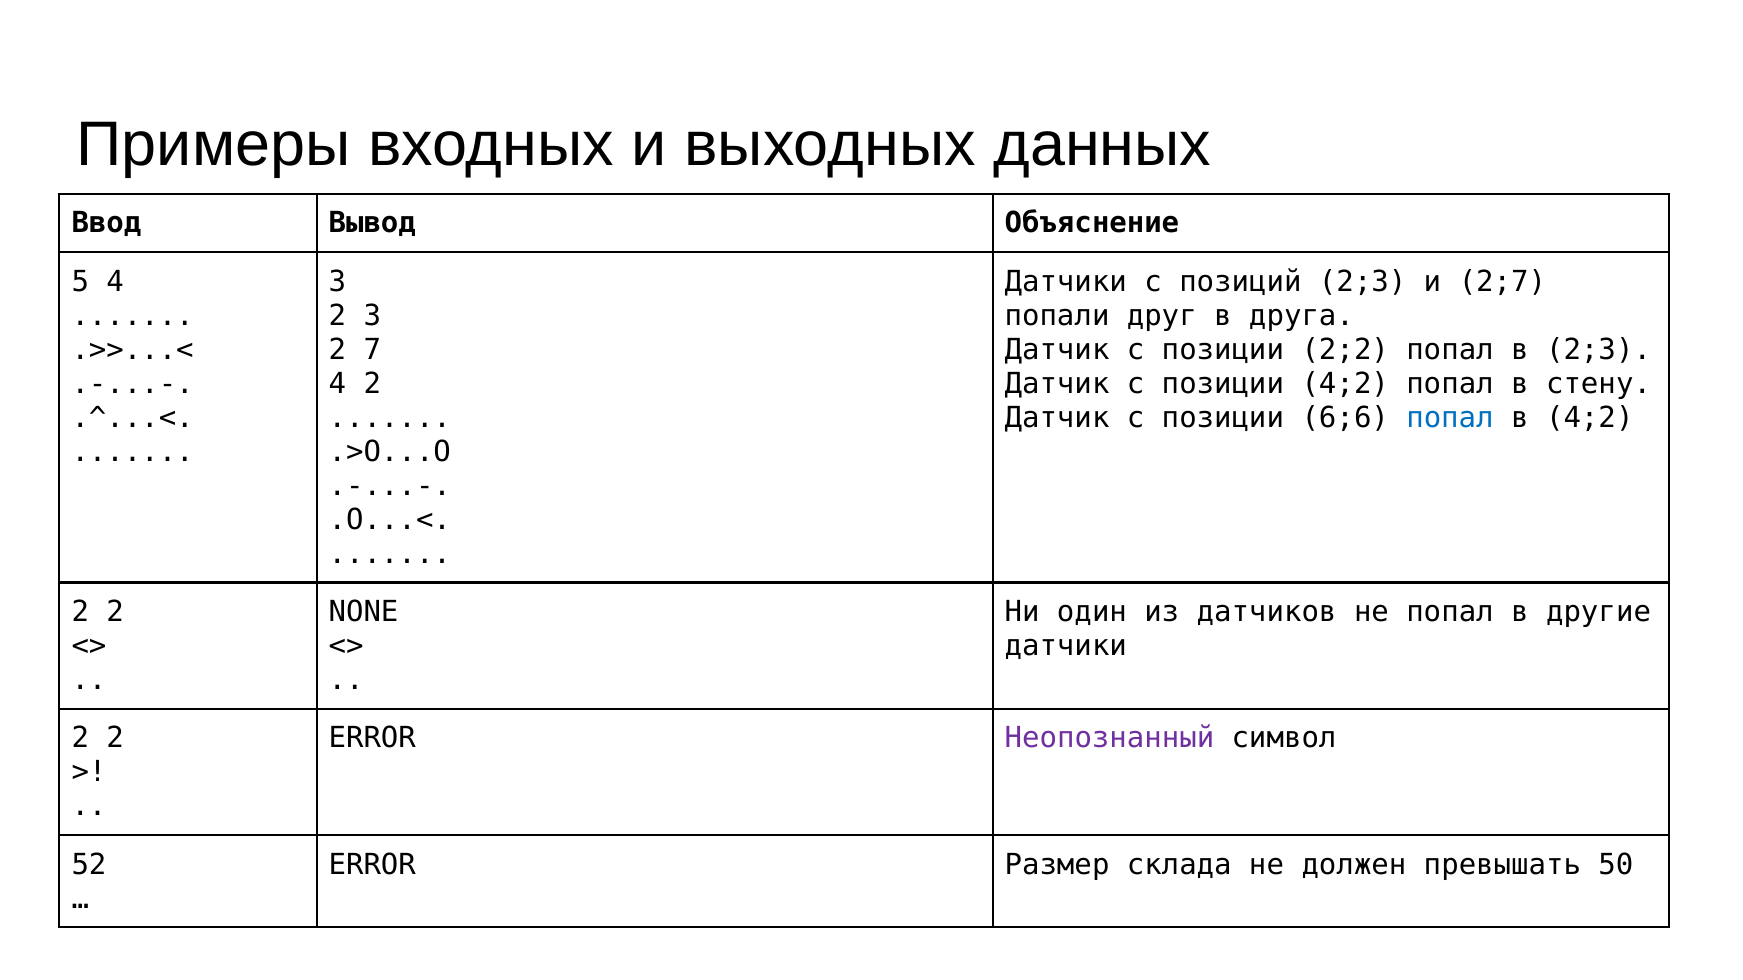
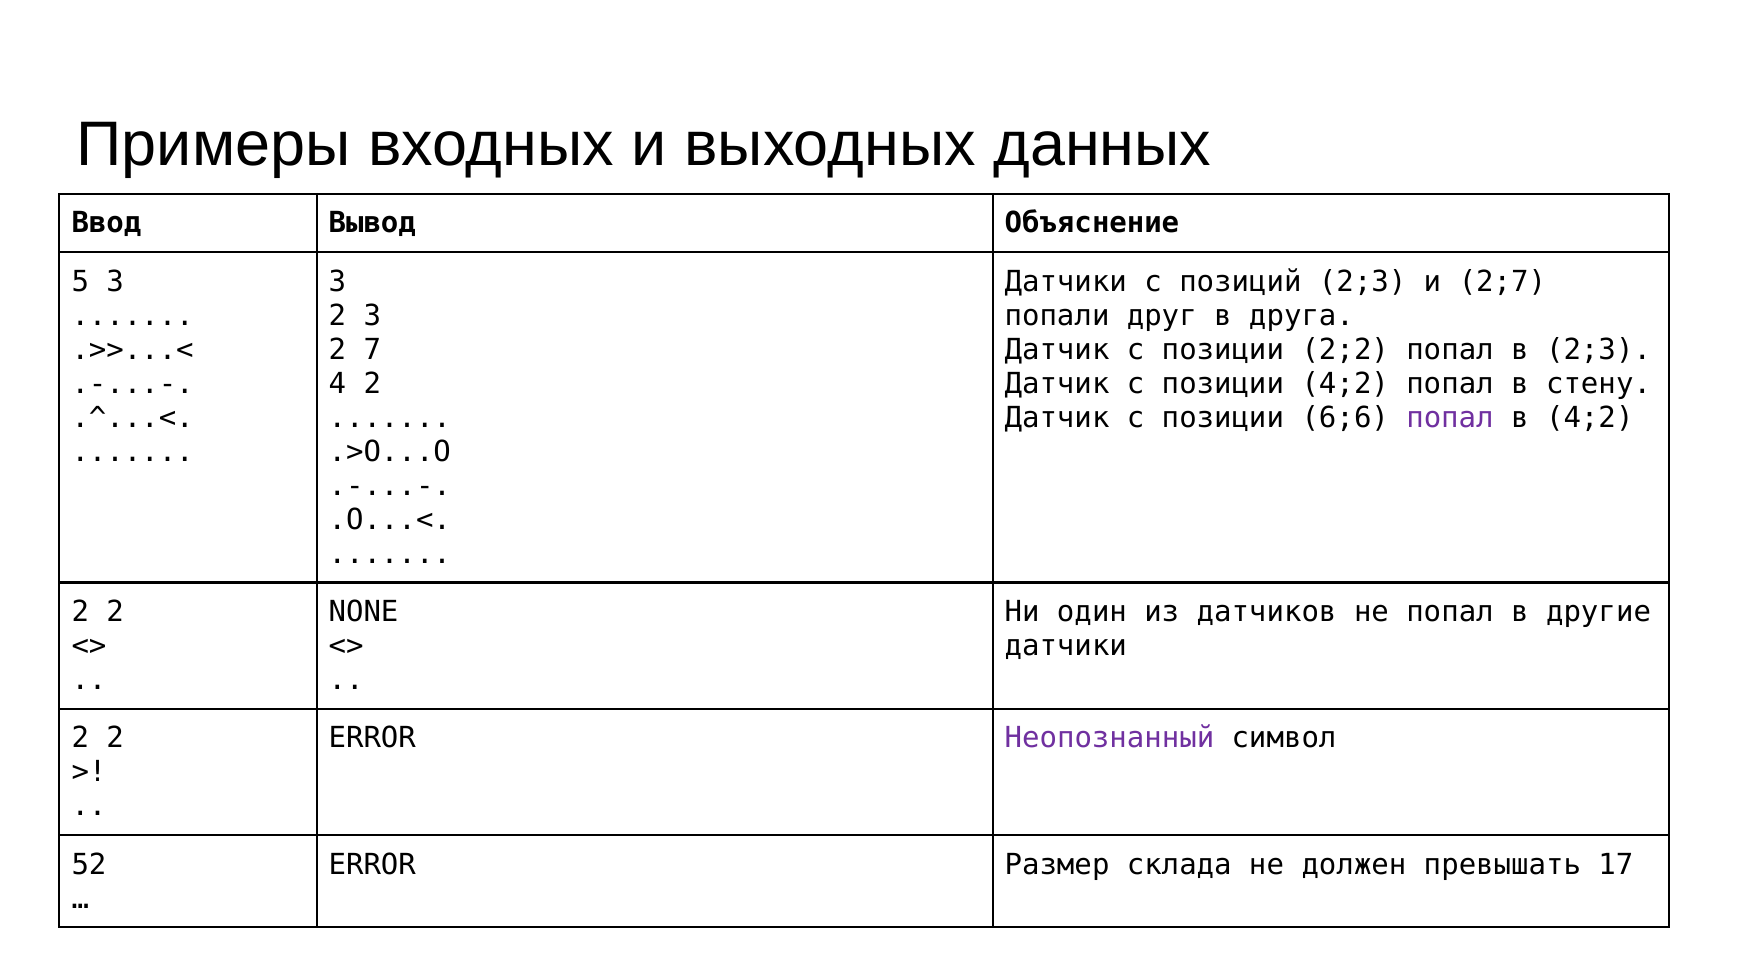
5 4: 4 -> 3 (115, 282)
попал colour: blue -> purple (1450, 418)
50: 50 -> 17 (1616, 865)
